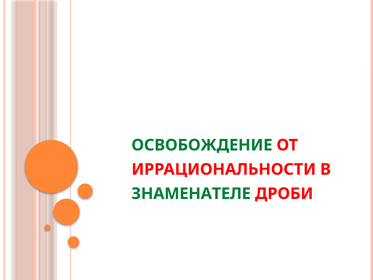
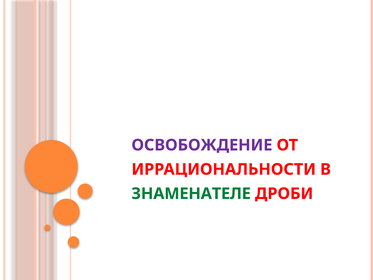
ОСВОБОЖДЕНИЕ colour: green -> purple (202, 145)
